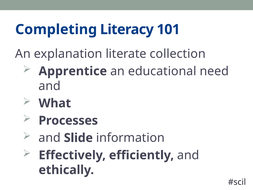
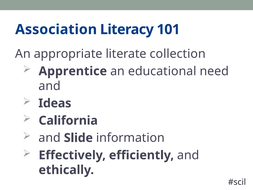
Completing: Completing -> Association (56, 29)
explanation: explanation -> appropriate (68, 54)
What: What -> Ideas (55, 103)
Processes: Processes -> California (68, 120)
